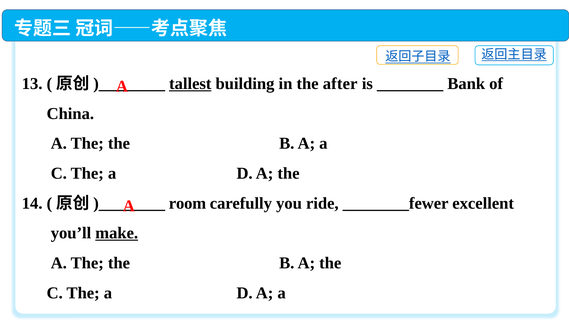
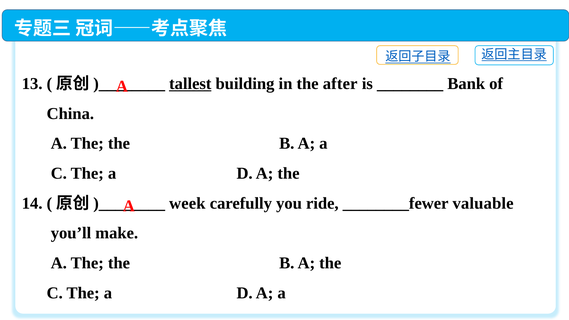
room: room -> week (187, 203)
excellent: excellent -> valuable (483, 203)
make underline: present -> none (117, 233)
